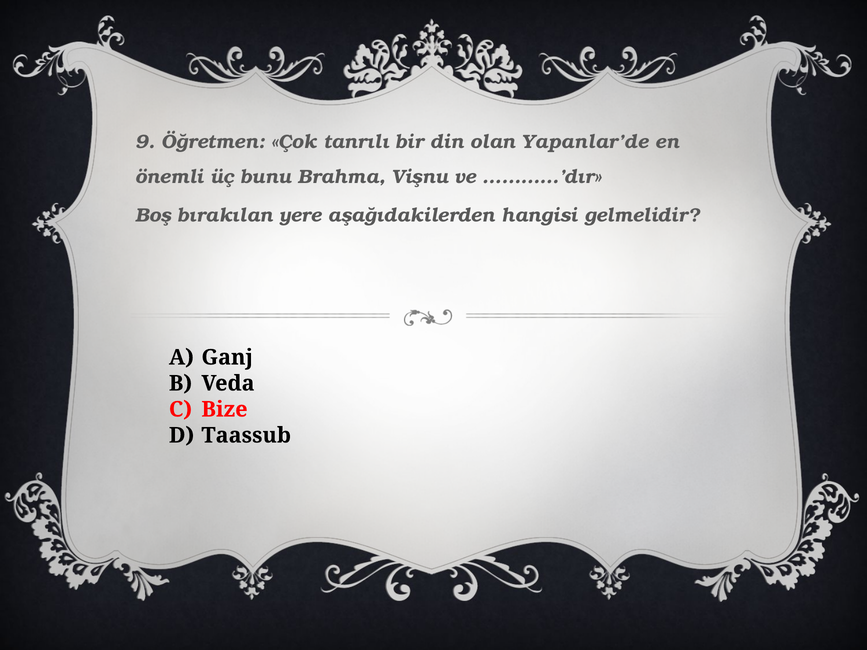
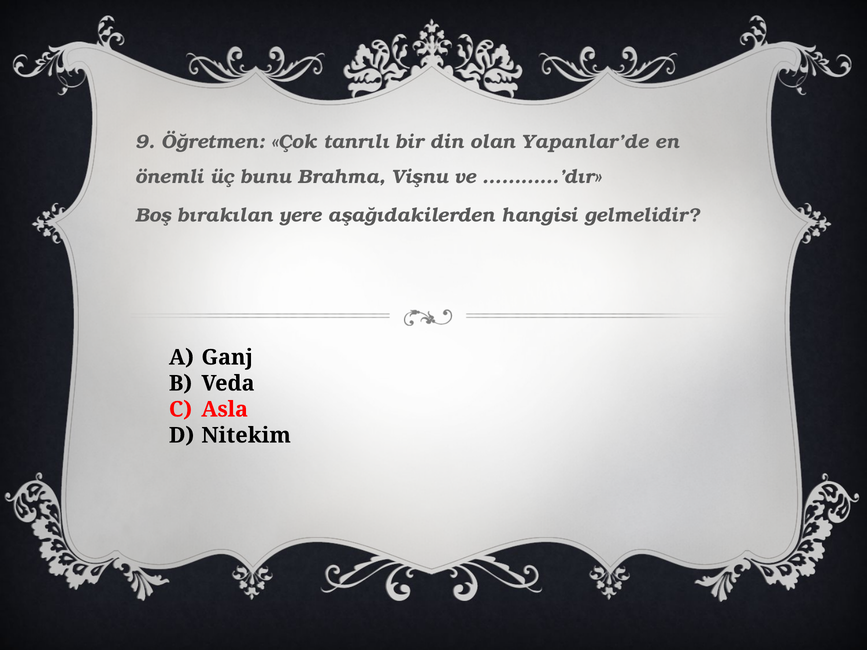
Bize: Bize -> Asla (225, 410)
Taassub: Taassub -> Nitekim (246, 436)
